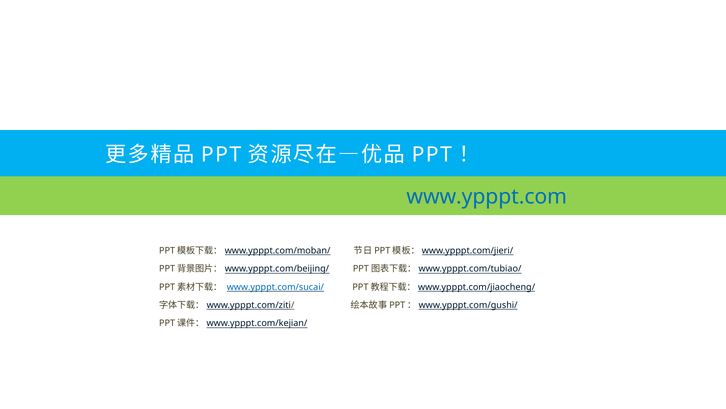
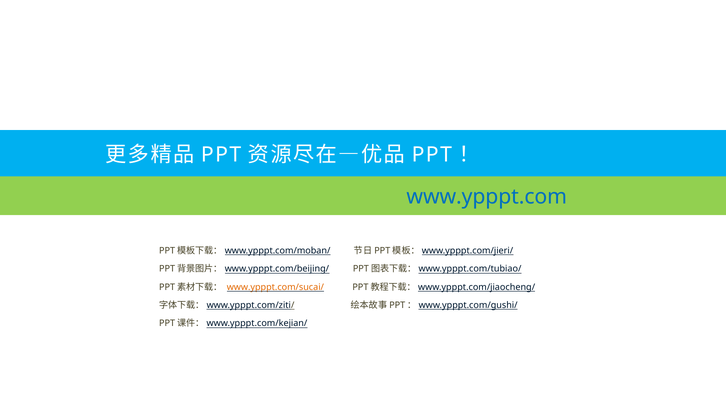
www.ypppt.com/sucai/ colour: blue -> orange (275, 287)
